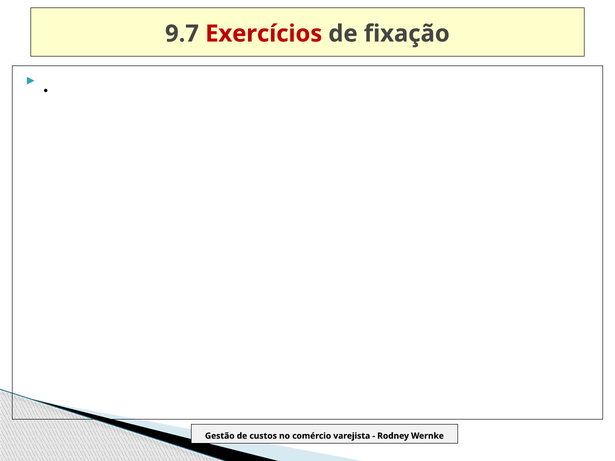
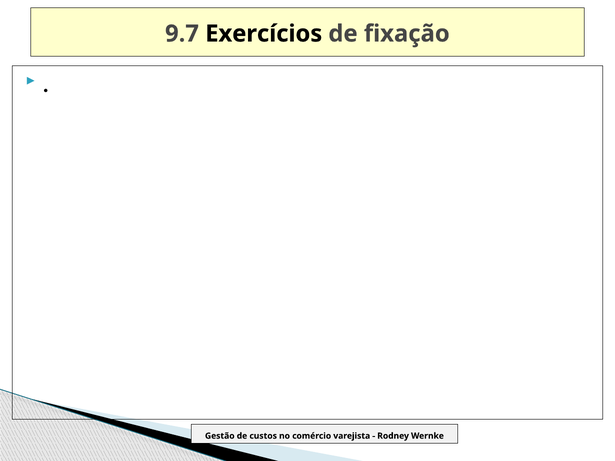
Exercícios colour: red -> black (264, 34)
